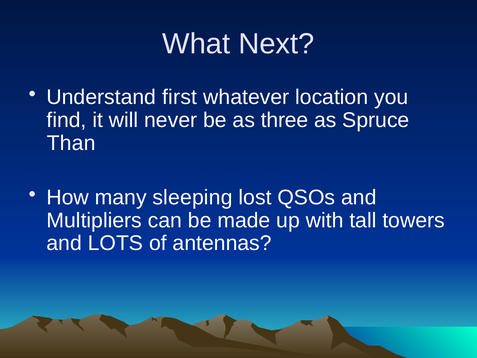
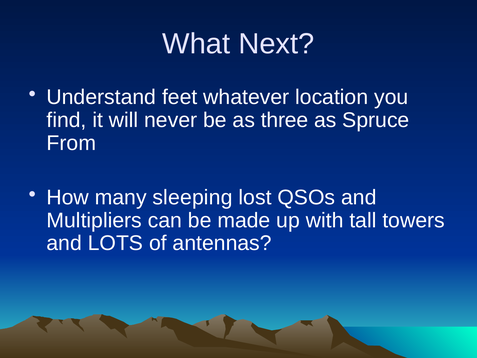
first: first -> feet (180, 97)
Than: Than -> From (71, 143)
